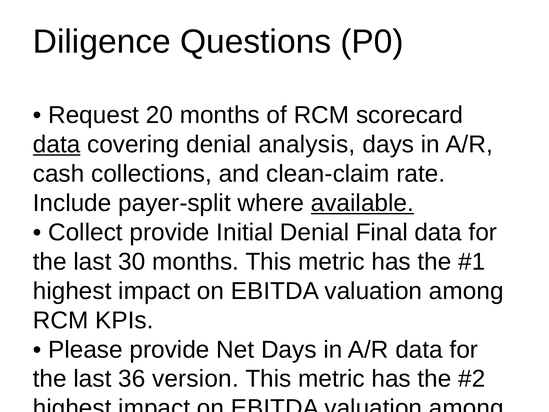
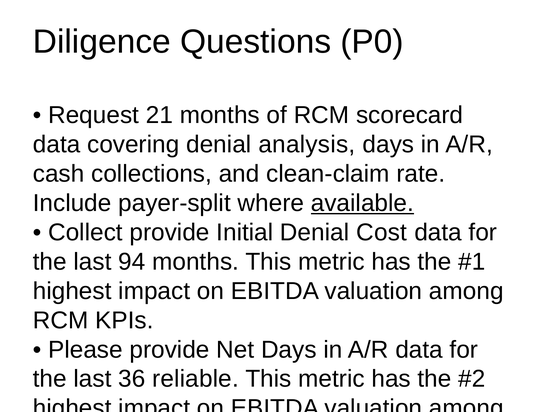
20: 20 -> 21 (159, 115)
data underline: present -> none (57, 144)
Denial Final: Final -> Cost (382, 232)
30: 30 -> 94 (132, 262)
version: version -> reliable (195, 379)
